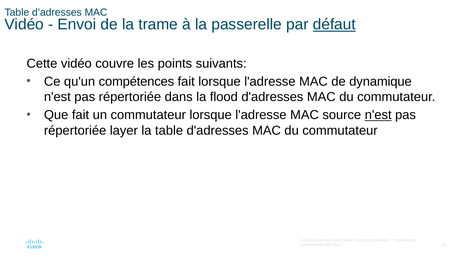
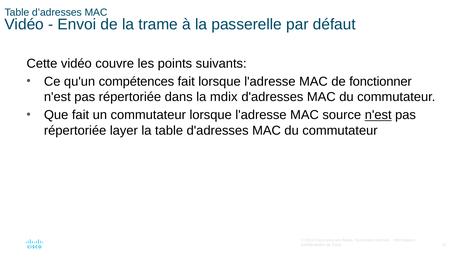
défaut underline: present -> none (334, 24)
dynamique: dynamique -> fonctionner (381, 82)
flood: flood -> mdix (224, 97)
